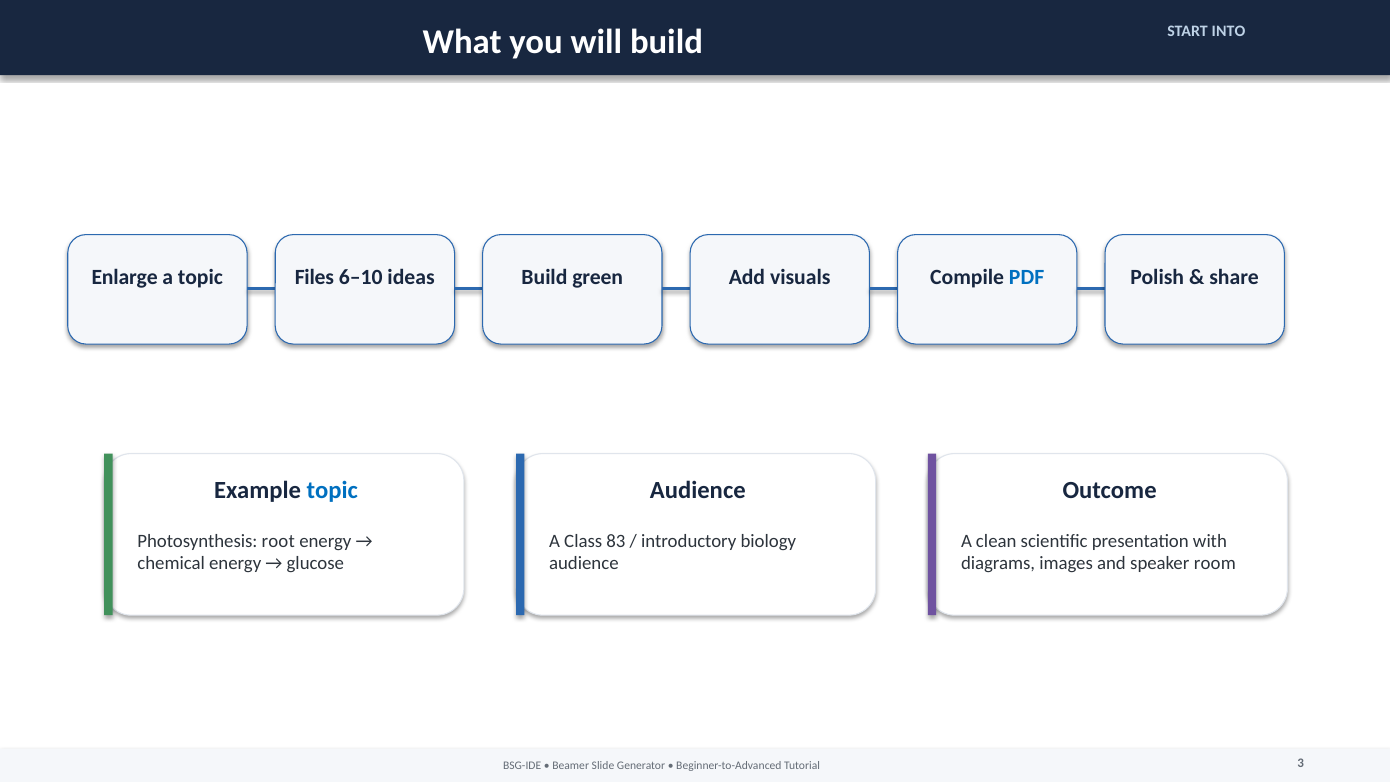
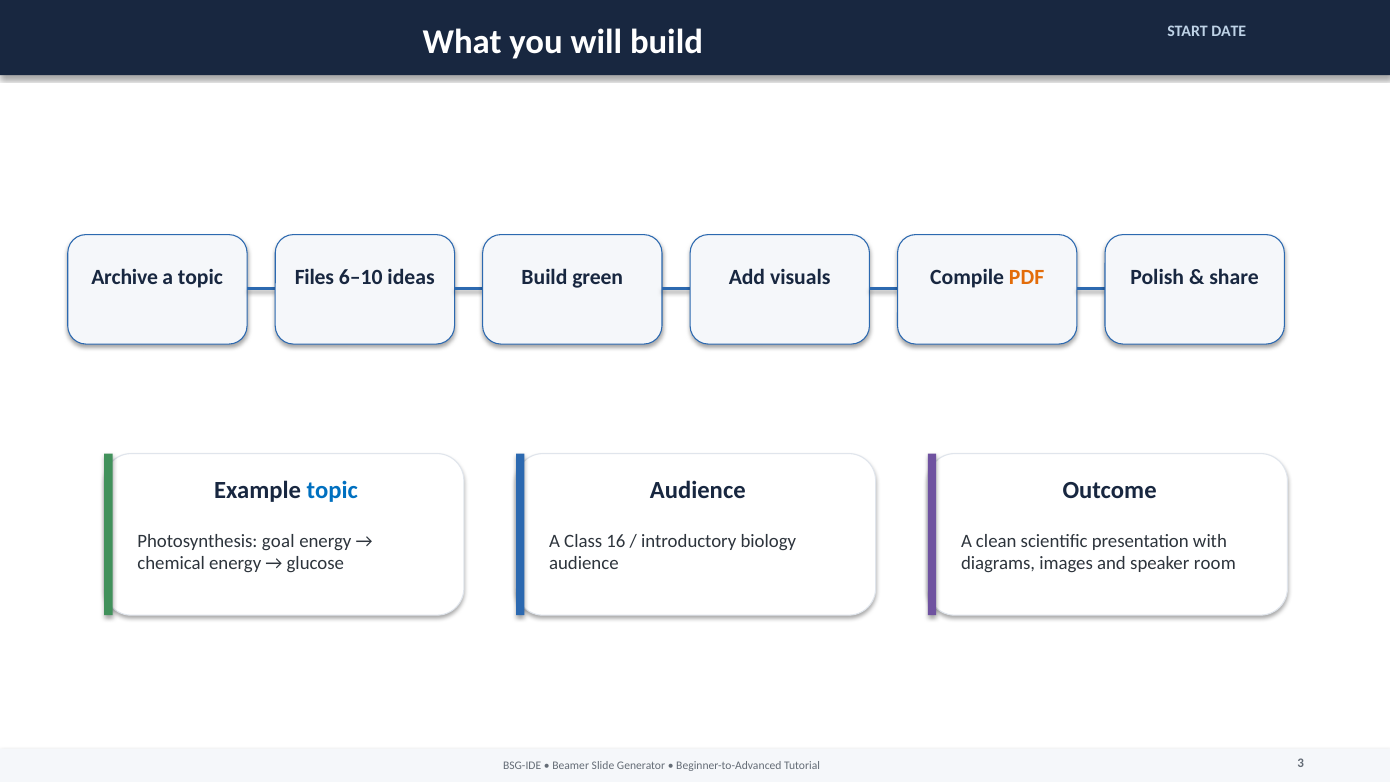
INTO: INTO -> DATE (1229, 31)
Enlarge: Enlarge -> Archive (125, 277)
PDF colour: blue -> orange (1027, 277)
root: root -> goal (278, 541)
83: 83 -> 16 (616, 541)
